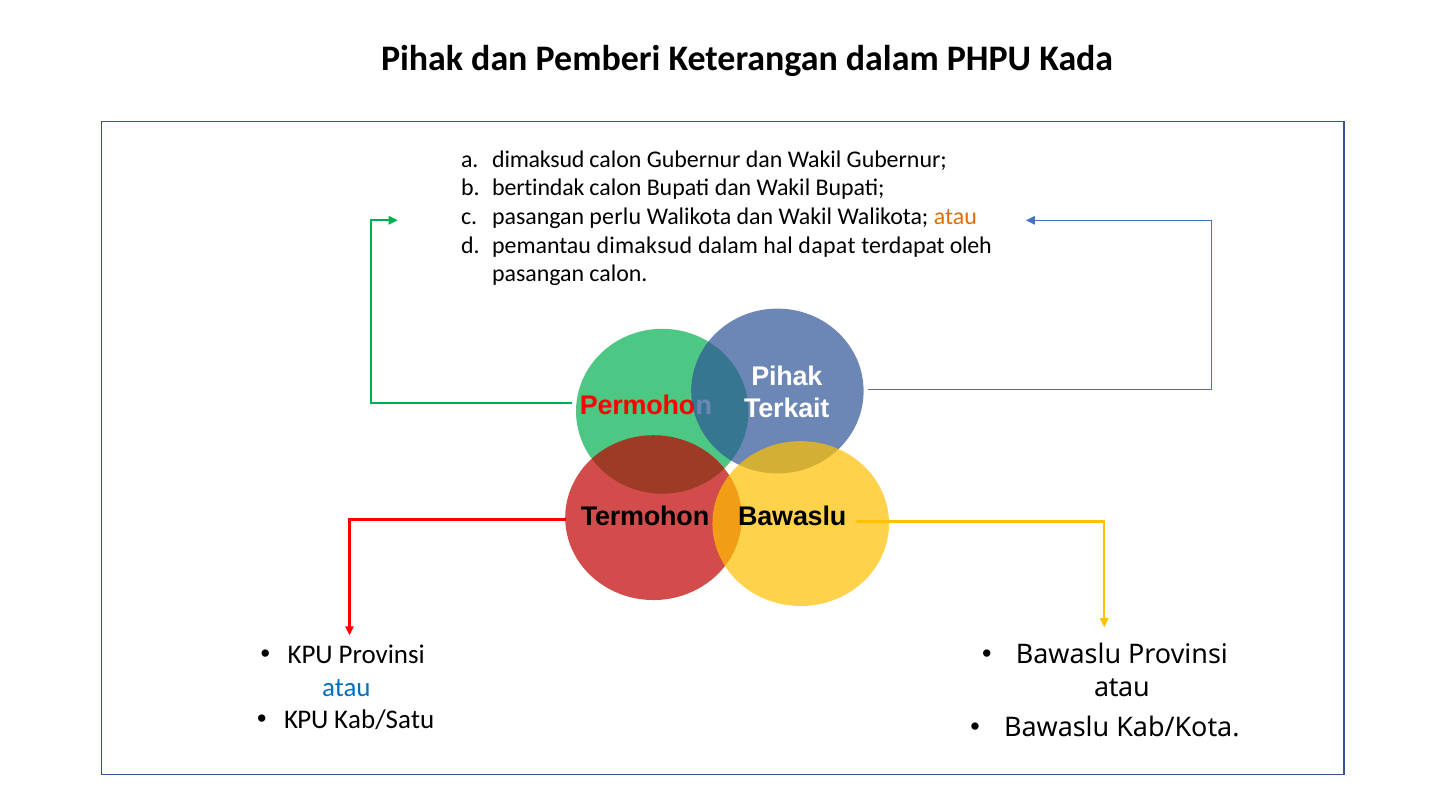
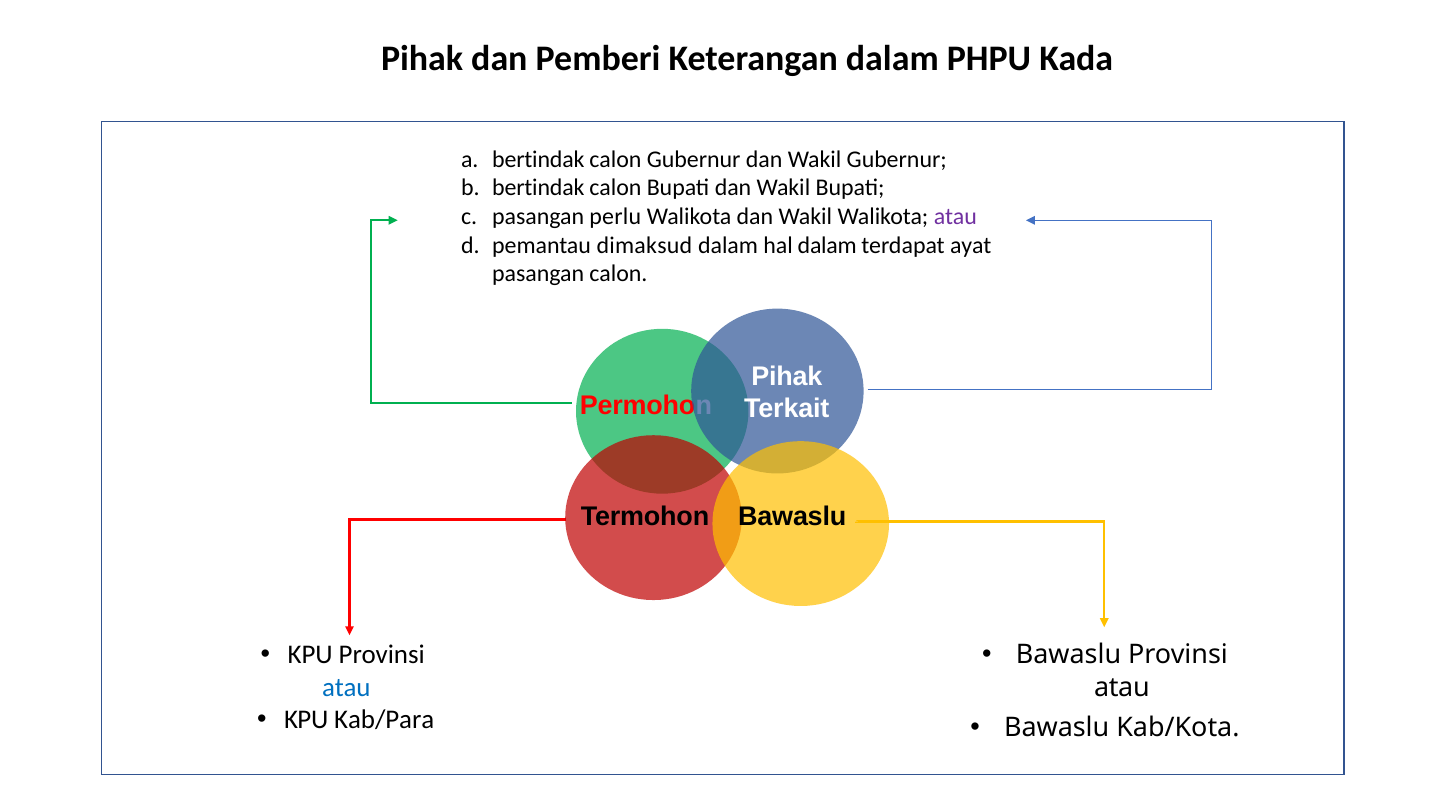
dimaksud: dimaksud -> bertindak (538, 159)
atau colour: orange -> purple (955, 217)
hal dapat: dapat -> dalam (827, 245)
oleh: oleh -> ayat (971, 245)
Kab/Satu: Kab/Satu -> Kab/Para (384, 720)
